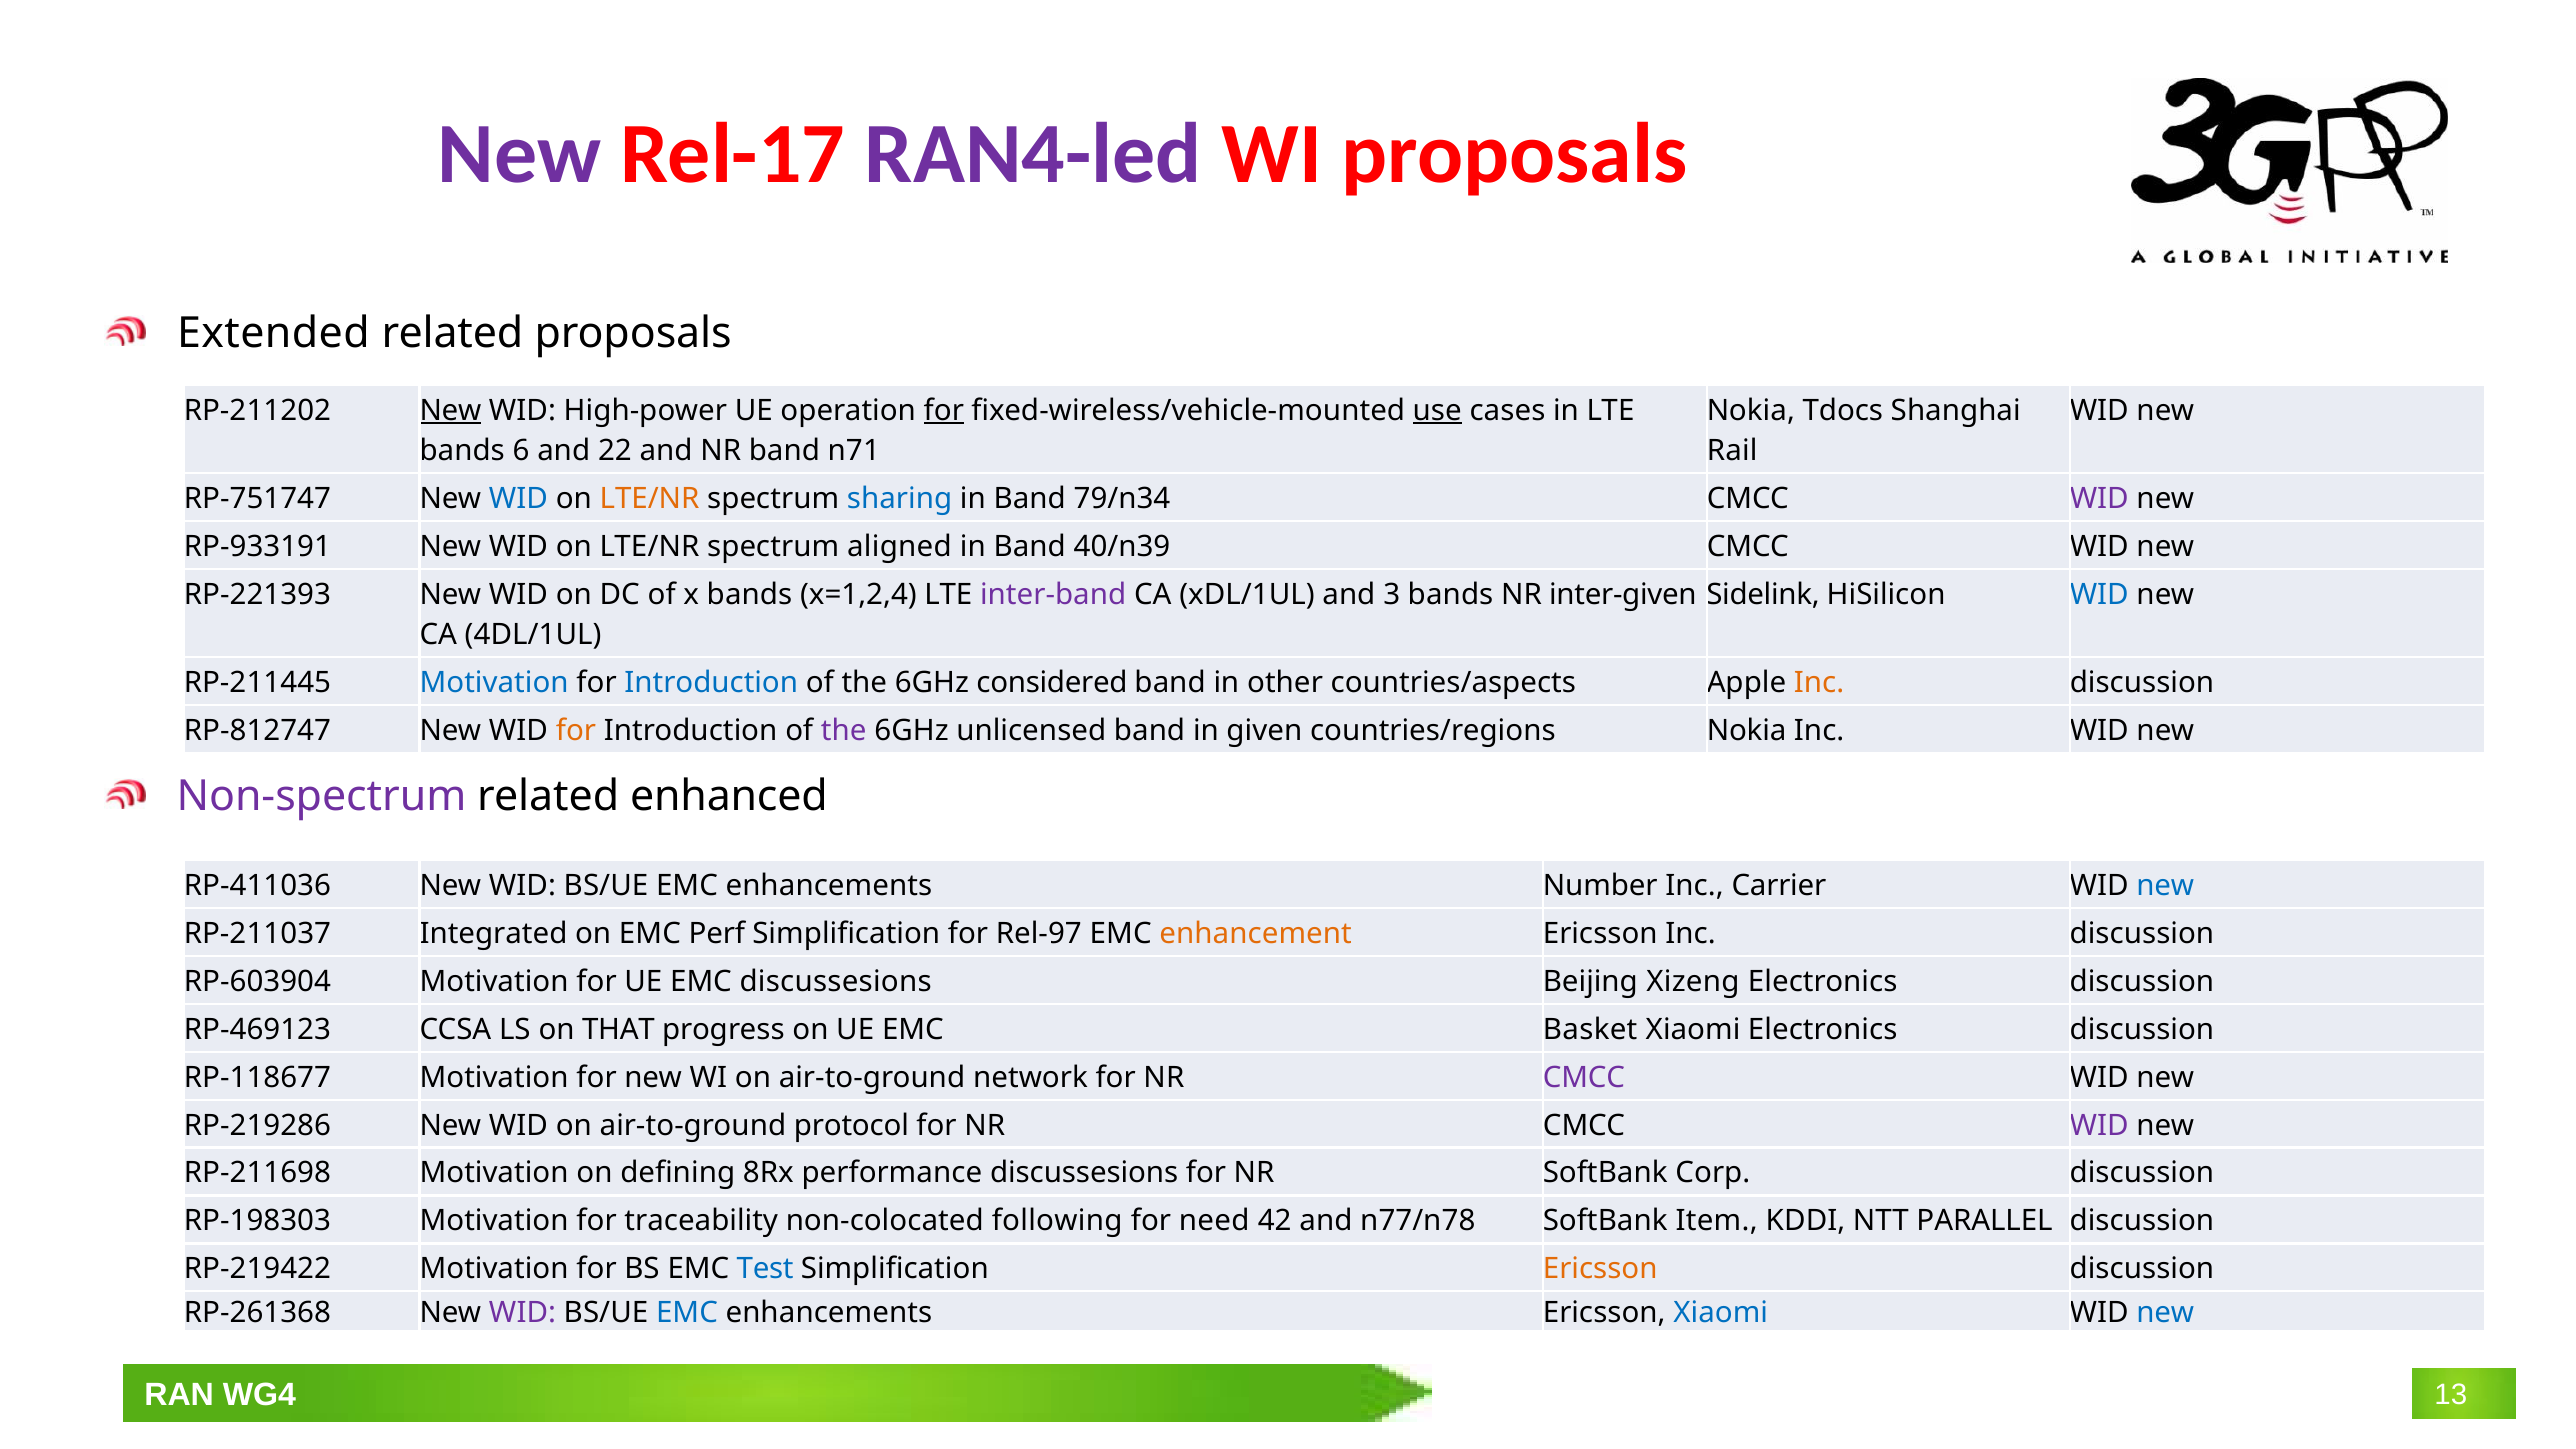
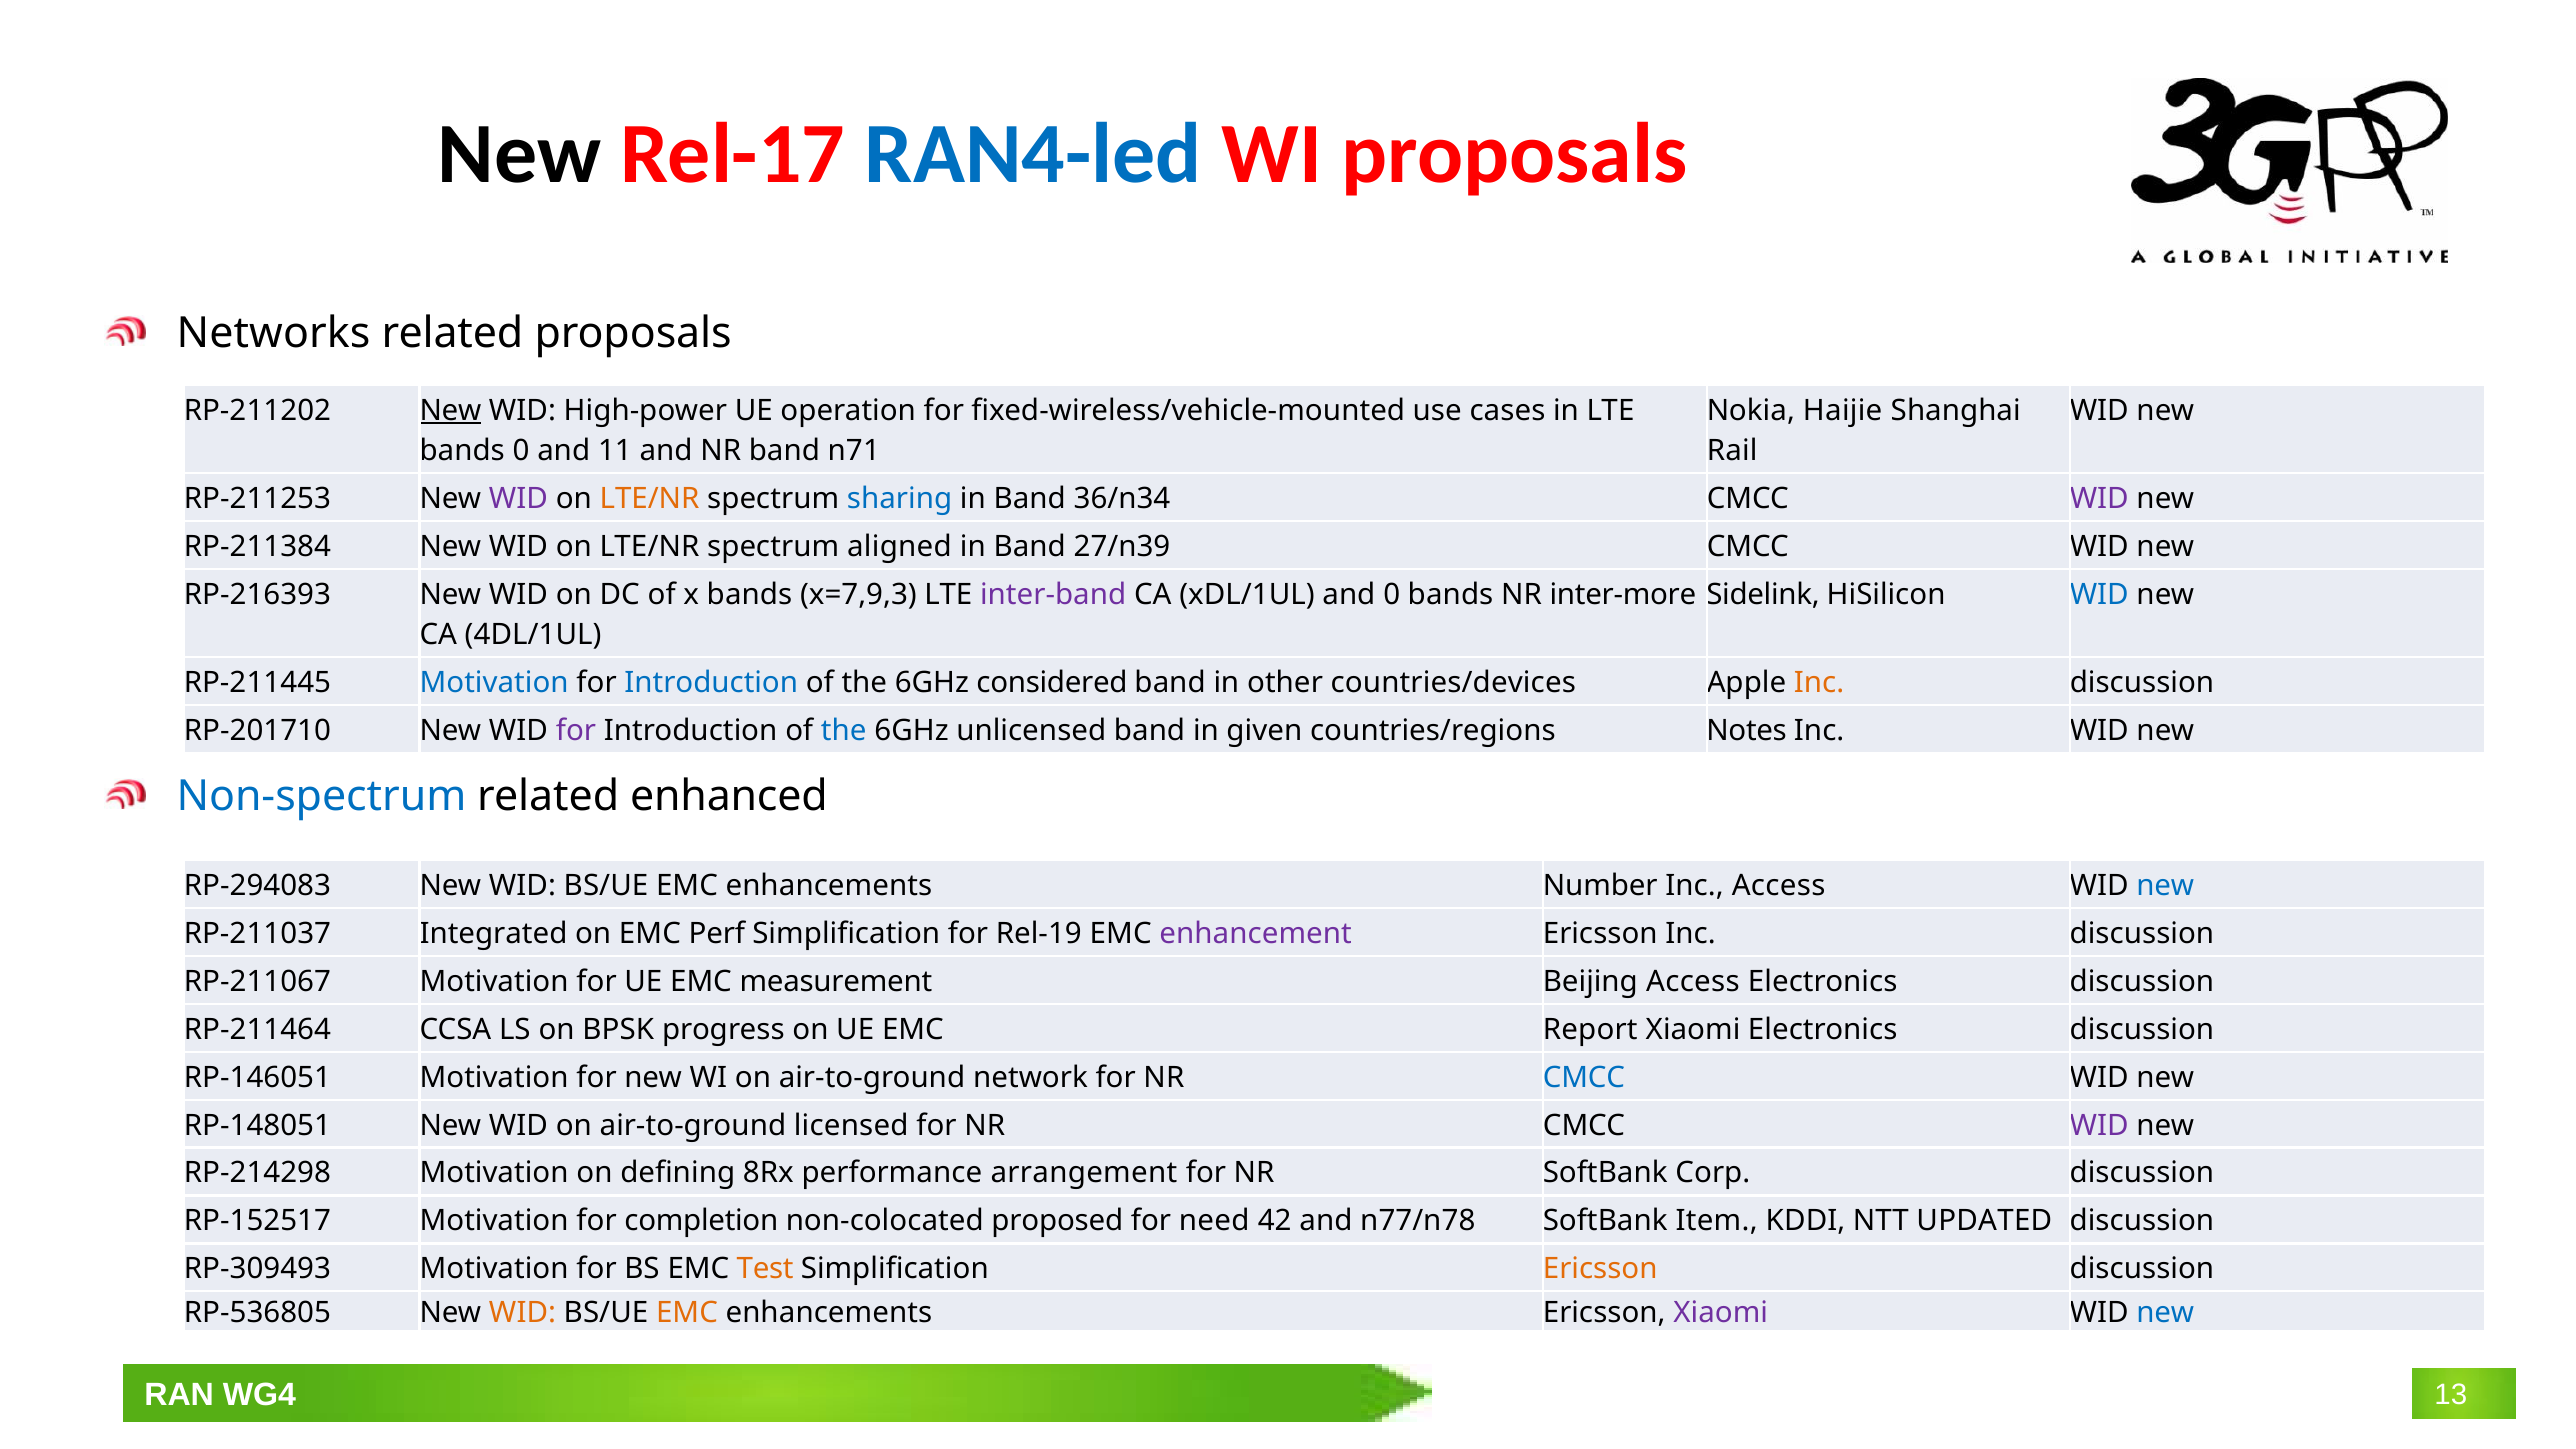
New colour: purple -> black (520, 154)
RAN4-led colour: purple -> blue (1033, 154)
Extended: Extended -> Networks (274, 333)
for underline: present -> none (944, 410)
use underline: present -> none (1437, 410)
Tdocs: Tdocs -> Haijie (1843, 410)
bands 6: 6 -> 0 (521, 451)
22: 22 -> 11 (615, 451)
RP-751747: RP-751747 -> RP-211253 (257, 499)
WID colour: blue -> purple (518, 499)
79/n34: 79/n34 -> 36/n34 (1122, 499)
RP-933191: RP-933191 -> RP-211384 (257, 546)
40/n39: 40/n39 -> 27/n39 (1122, 546)
RP-221393: RP-221393 -> RP-216393 (257, 594)
x=1,2,4: x=1,2,4 -> x=7,9,3 (858, 594)
and 3: 3 -> 0 (1392, 594)
inter-given: inter-given -> inter-more (1623, 594)
countries/aspects: countries/aspects -> countries/devices (1453, 683)
RP-812747: RP-812747 -> RP-201710 (257, 730)
for colour: orange -> purple (576, 730)
the colour: purple -> blue (844, 730)
countries/regions Nokia: Nokia -> Notes (1747, 730)
Non-spectrum colour: purple -> blue (321, 796)
RP-411036: RP-411036 -> RP-294083 (257, 886)
Inc Carrier: Carrier -> Access (1779, 886)
Rel-97: Rel-97 -> Rel-19 (1039, 934)
enhancement colour: orange -> purple (1256, 934)
RP-603904: RP-603904 -> RP-211067 (257, 982)
EMC discussesions: discussesions -> measurement (836, 982)
Beijing Xizeng: Xizeng -> Access (1693, 982)
RP-469123: RP-469123 -> RP-211464 (257, 1029)
THAT: THAT -> BPSK (618, 1029)
Basket: Basket -> Report (1590, 1029)
RP-118677: RP-118677 -> RP-146051 (257, 1077)
CMCC colour: purple -> blue (1584, 1077)
RP-219286: RP-219286 -> RP-148051 (257, 1125)
protocol: protocol -> licensed (851, 1125)
RP-211698: RP-211698 -> RP-214298 (257, 1173)
performance discussesions: discussesions -> arrangement (1084, 1173)
RP-198303: RP-198303 -> RP-152517 (257, 1221)
traceability: traceability -> completion (701, 1221)
following: following -> proposed (1057, 1221)
PARALLEL: PARALLEL -> UPDATED (1984, 1221)
RP-219422: RP-219422 -> RP-309493 (257, 1269)
Test colour: blue -> orange (765, 1269)
RP-261368: RP-261368 -> RP-536805 (257, 1313)
WID colour: purple -> orange (523, 1313)
EMC colour: blue -> orange (687, 1313)
Xiaomi colour: blue -> purple (1721, 1313)
